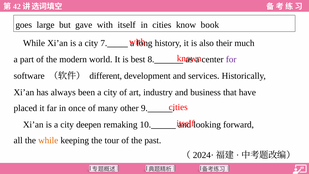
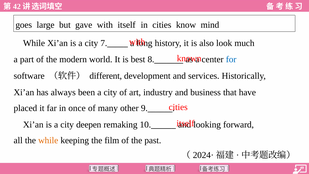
book: book -> mind (210, 25)
their: their -> look (224, 43)
for colour: purple -> blue (231, 59)
tour: tour -> film (112, 140)
